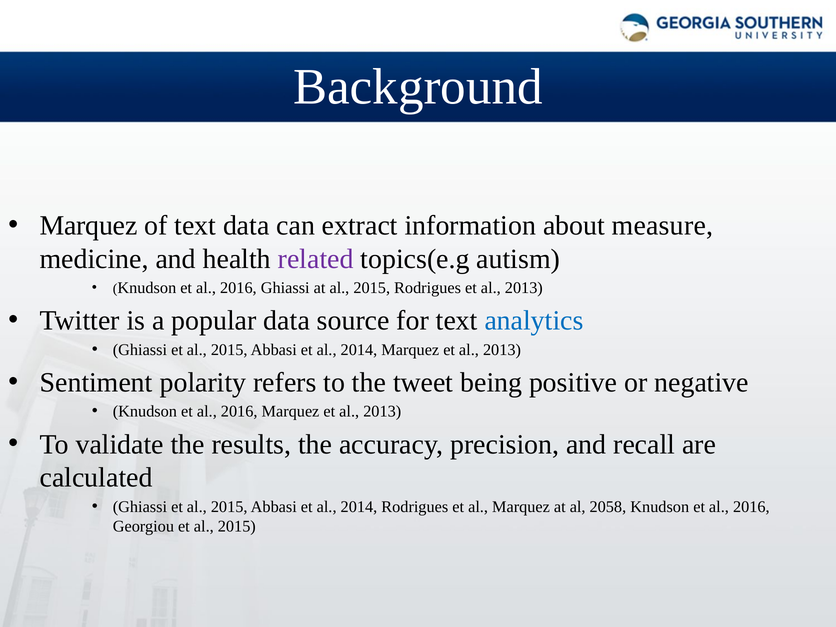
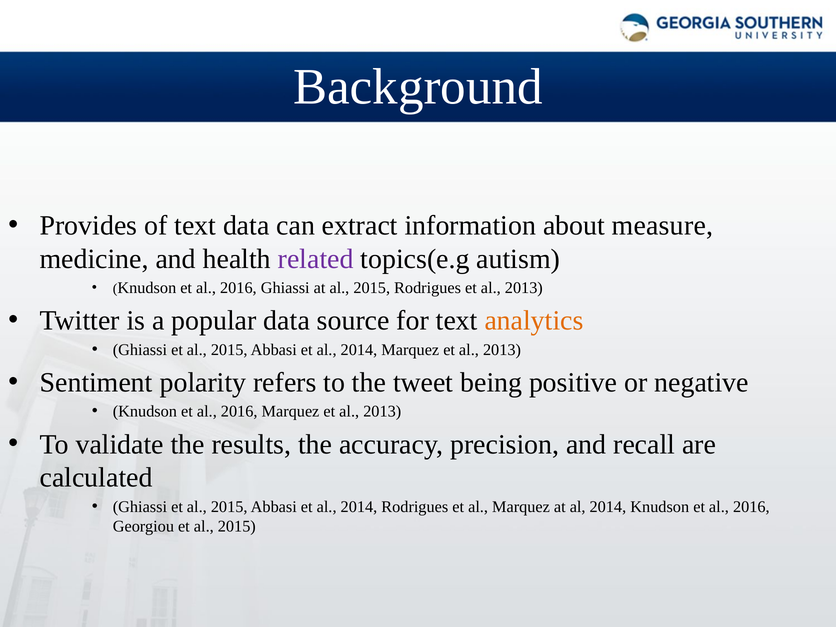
Marquez: Marquez -> Provides (88, 225)
analytics colour: blue -> orange (534, 321)
at al 2058: 2058 -> 2014 (608, 507)
